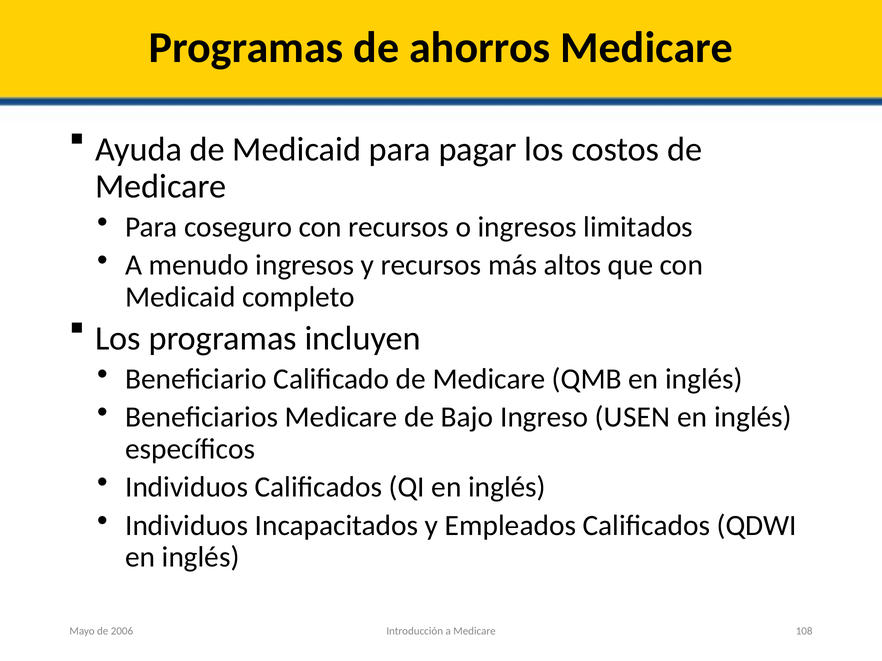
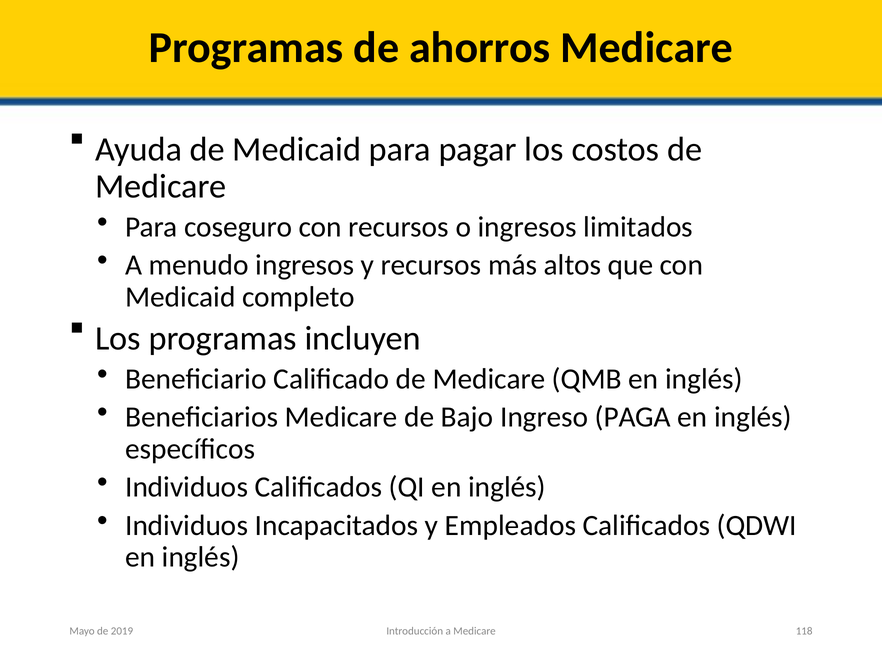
USEN: USEN -> PAGA (633, 417)
108: 108 -> 118 (804, 631)
2006: 2006 -> 2019 (122, 631)
